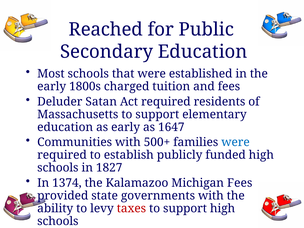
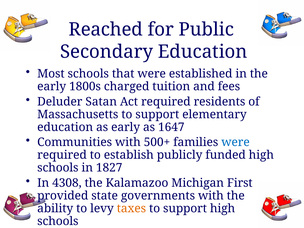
1374: 1374 -> 4308 (67, 183)
Michigan Fees: Fees -> First (240, 183)
taxes colour: red -> orange (131, 209)
